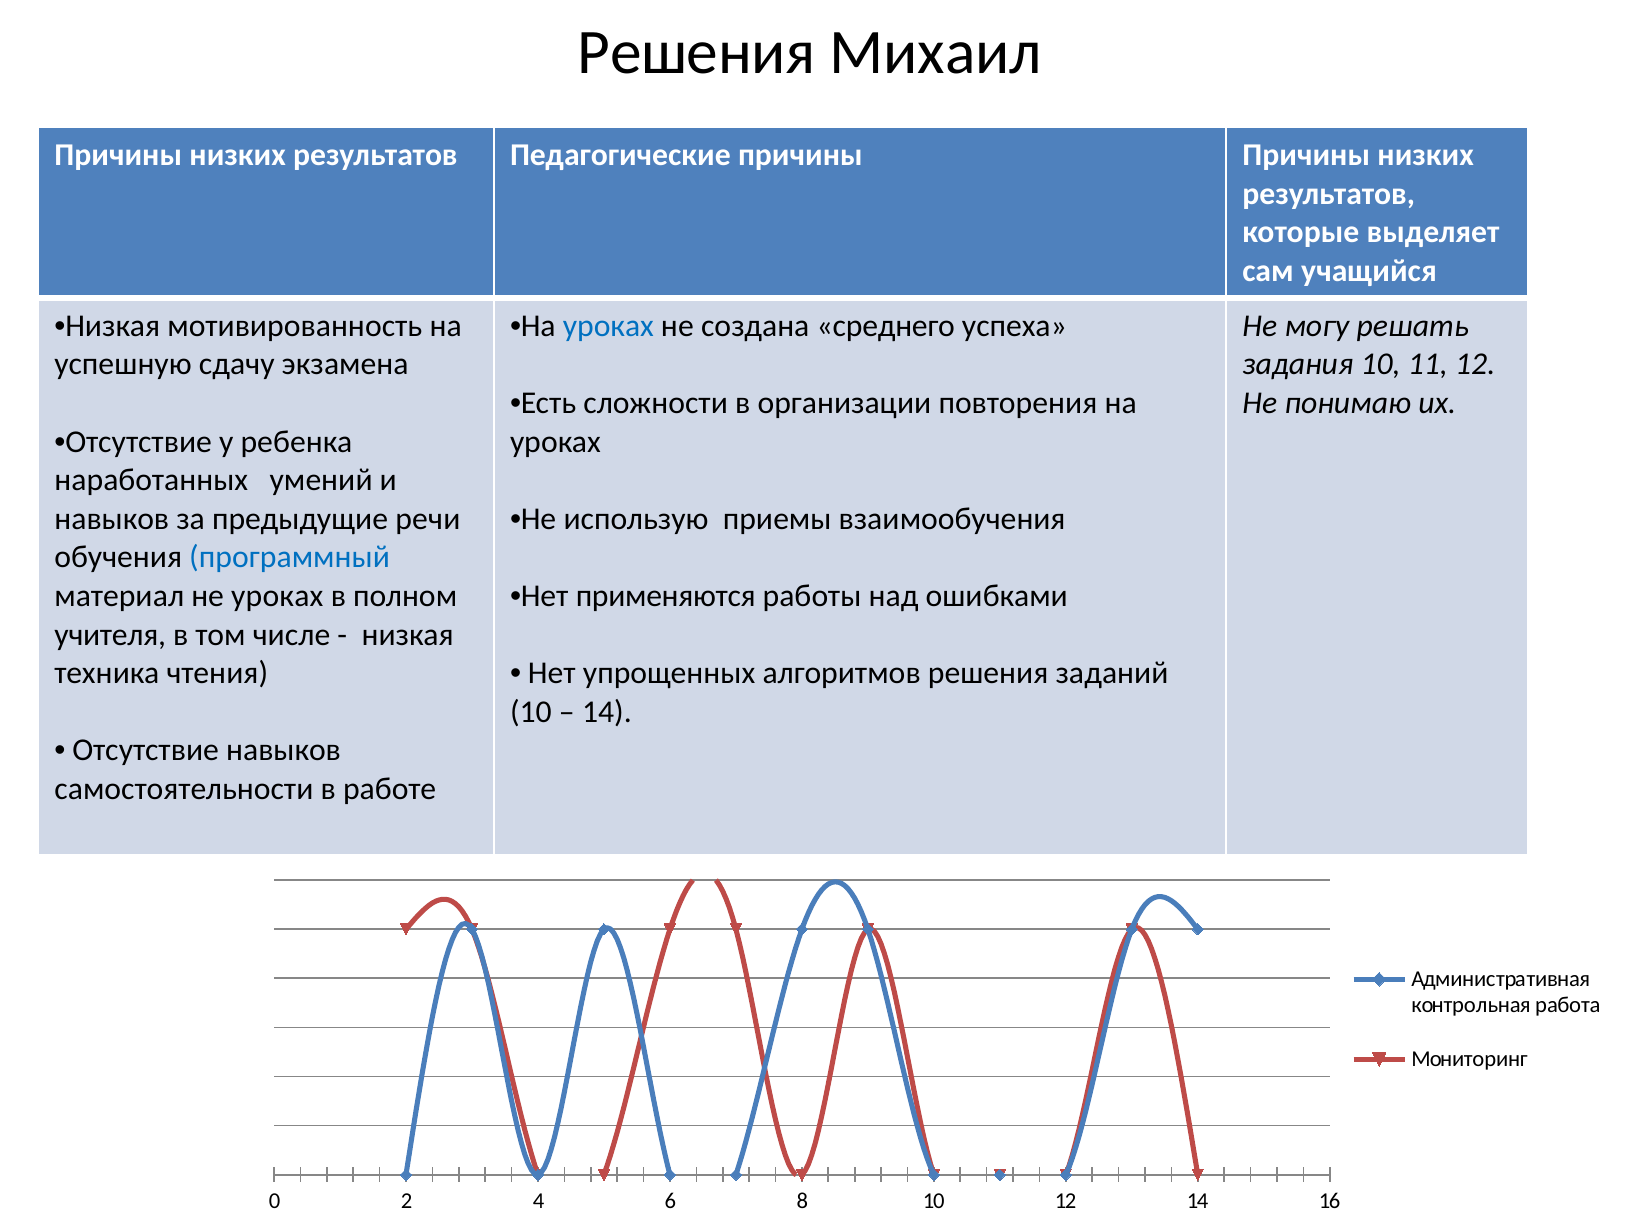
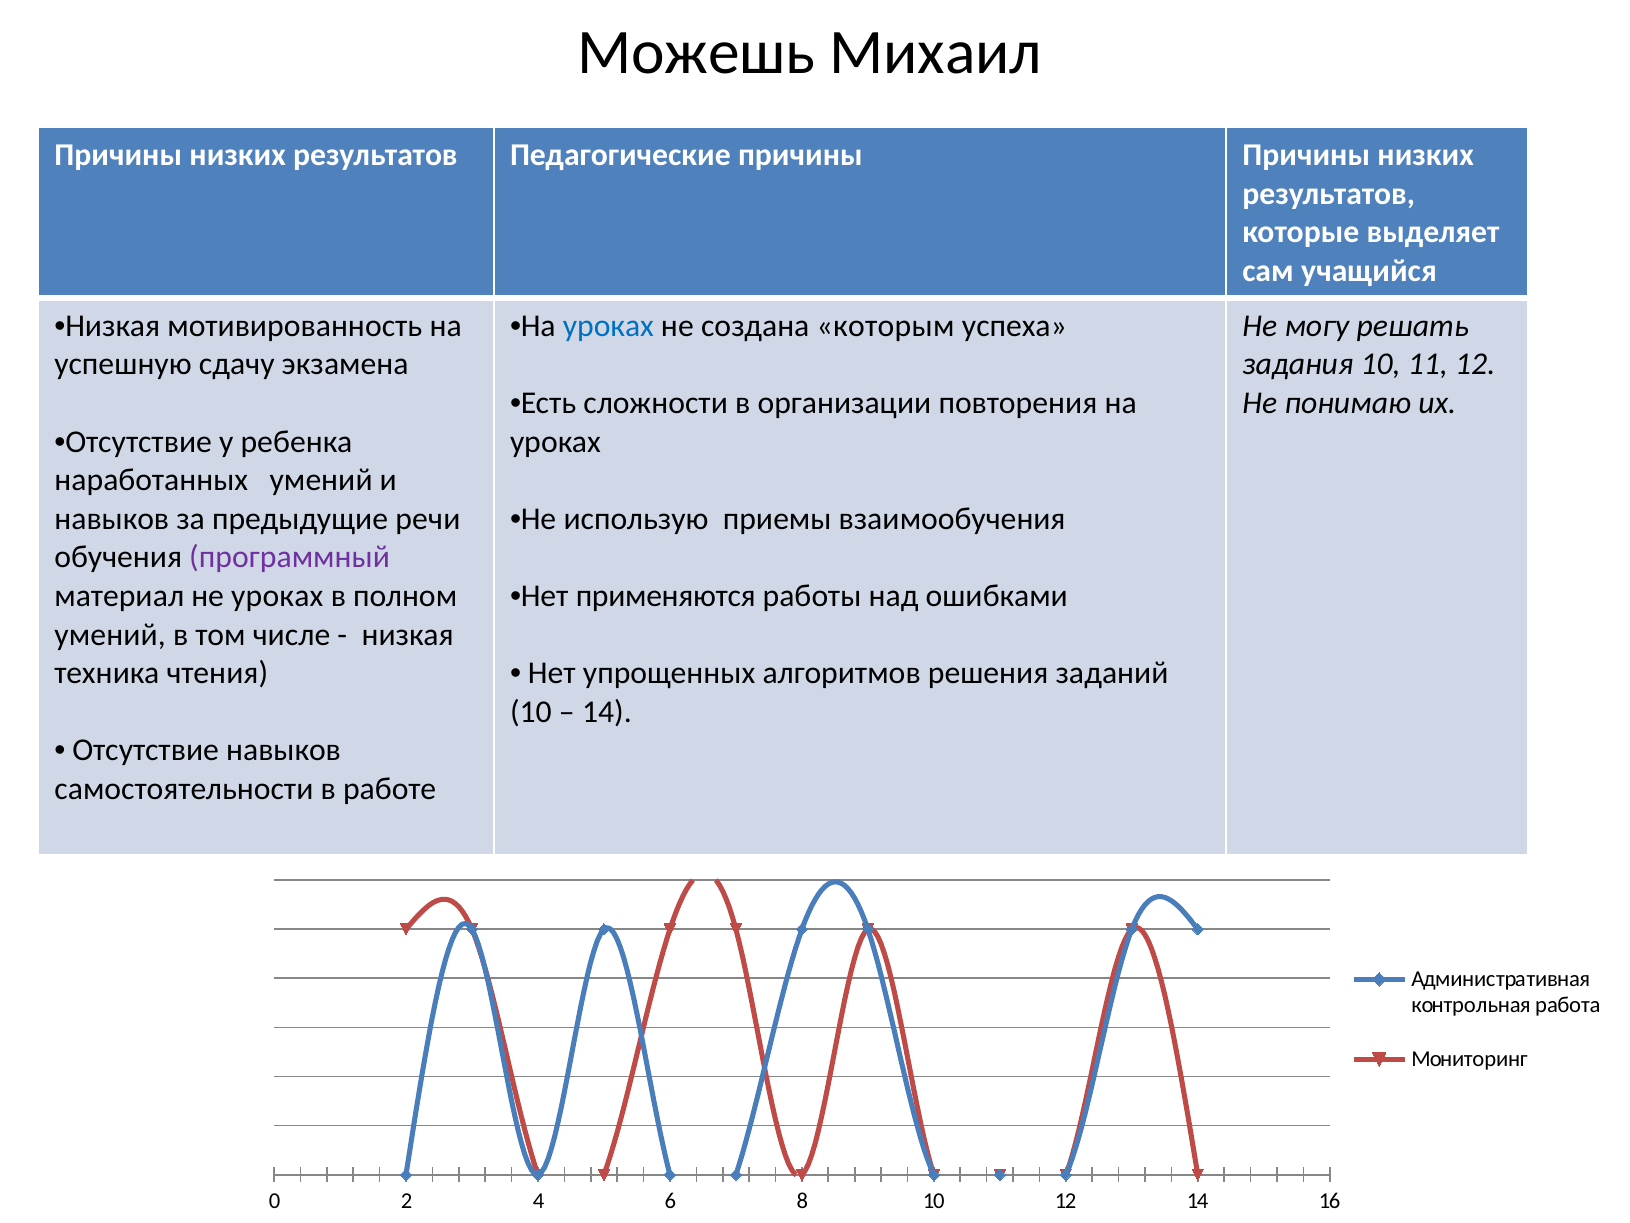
Решения: Решения -> Можешь (697, 53)
среднего: среднего -> которым (886, 326)
программный colour: blue -> purple (290, 557)
учителя: учителя -> умений (110, 634)
